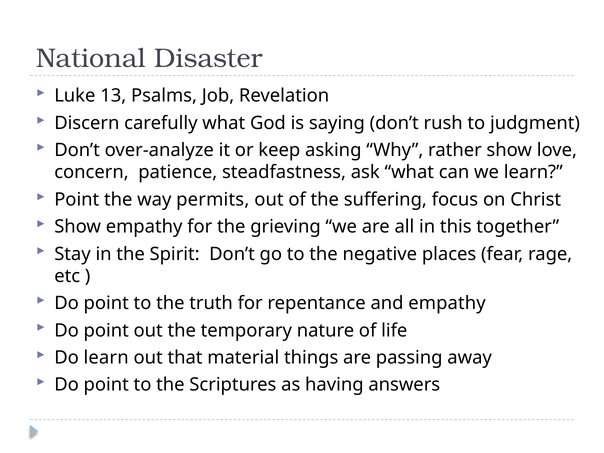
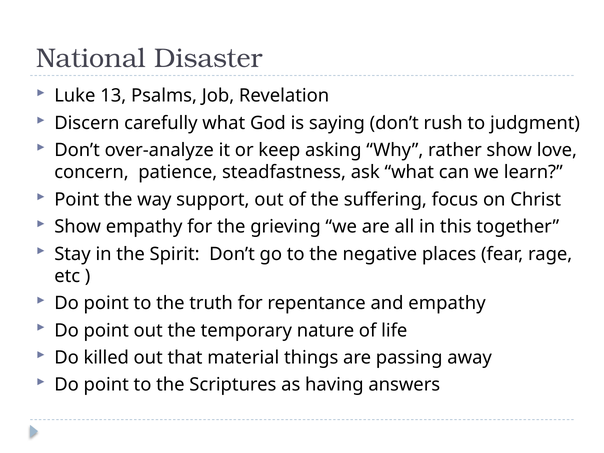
permits: permits -> support (213, 200)
Do learn: learn -> killed (106, 358)
